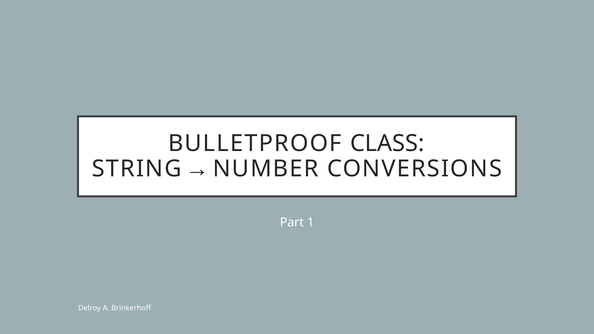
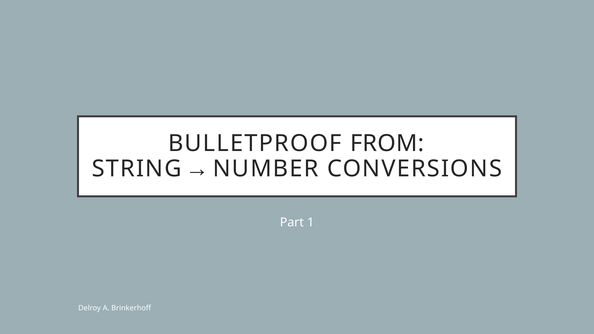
CLASS: CLASS -> FROM (387, 144)
